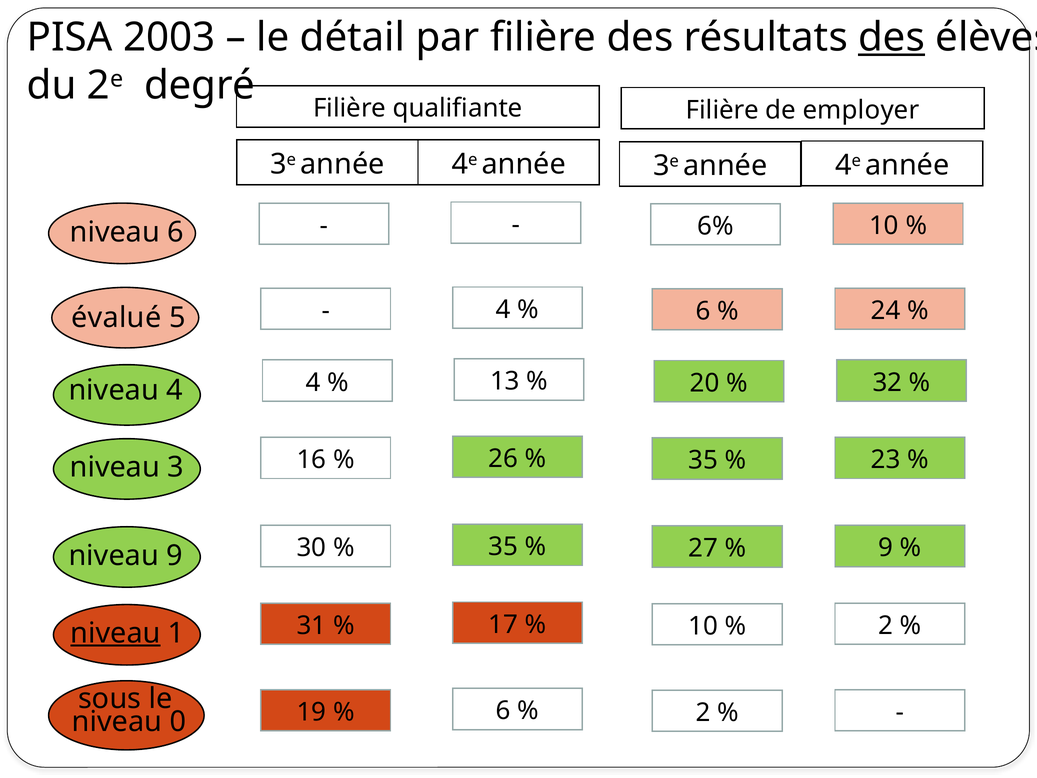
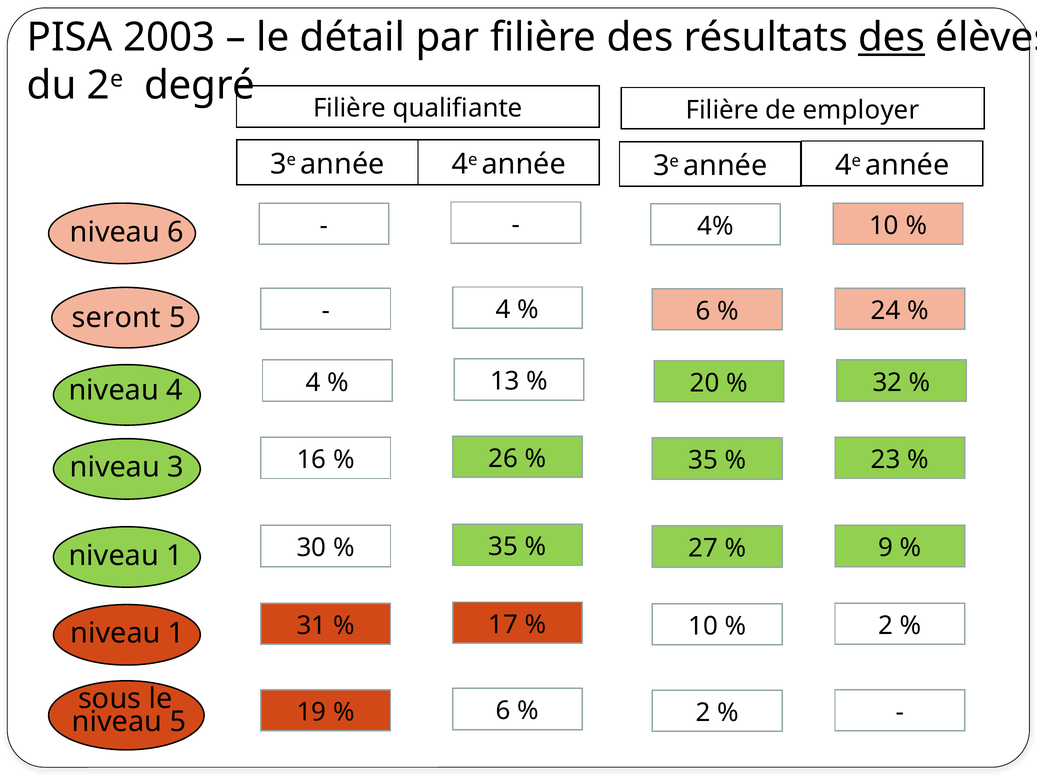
6%: 6% -> 4% (716, 226)
évalué: évalué -> seront (116, 318)
9: 9 -> 1 (175, 555)
niveau underline: present -> none (115, 633)
niveau 0: 0 -> 5 (178, 721)
